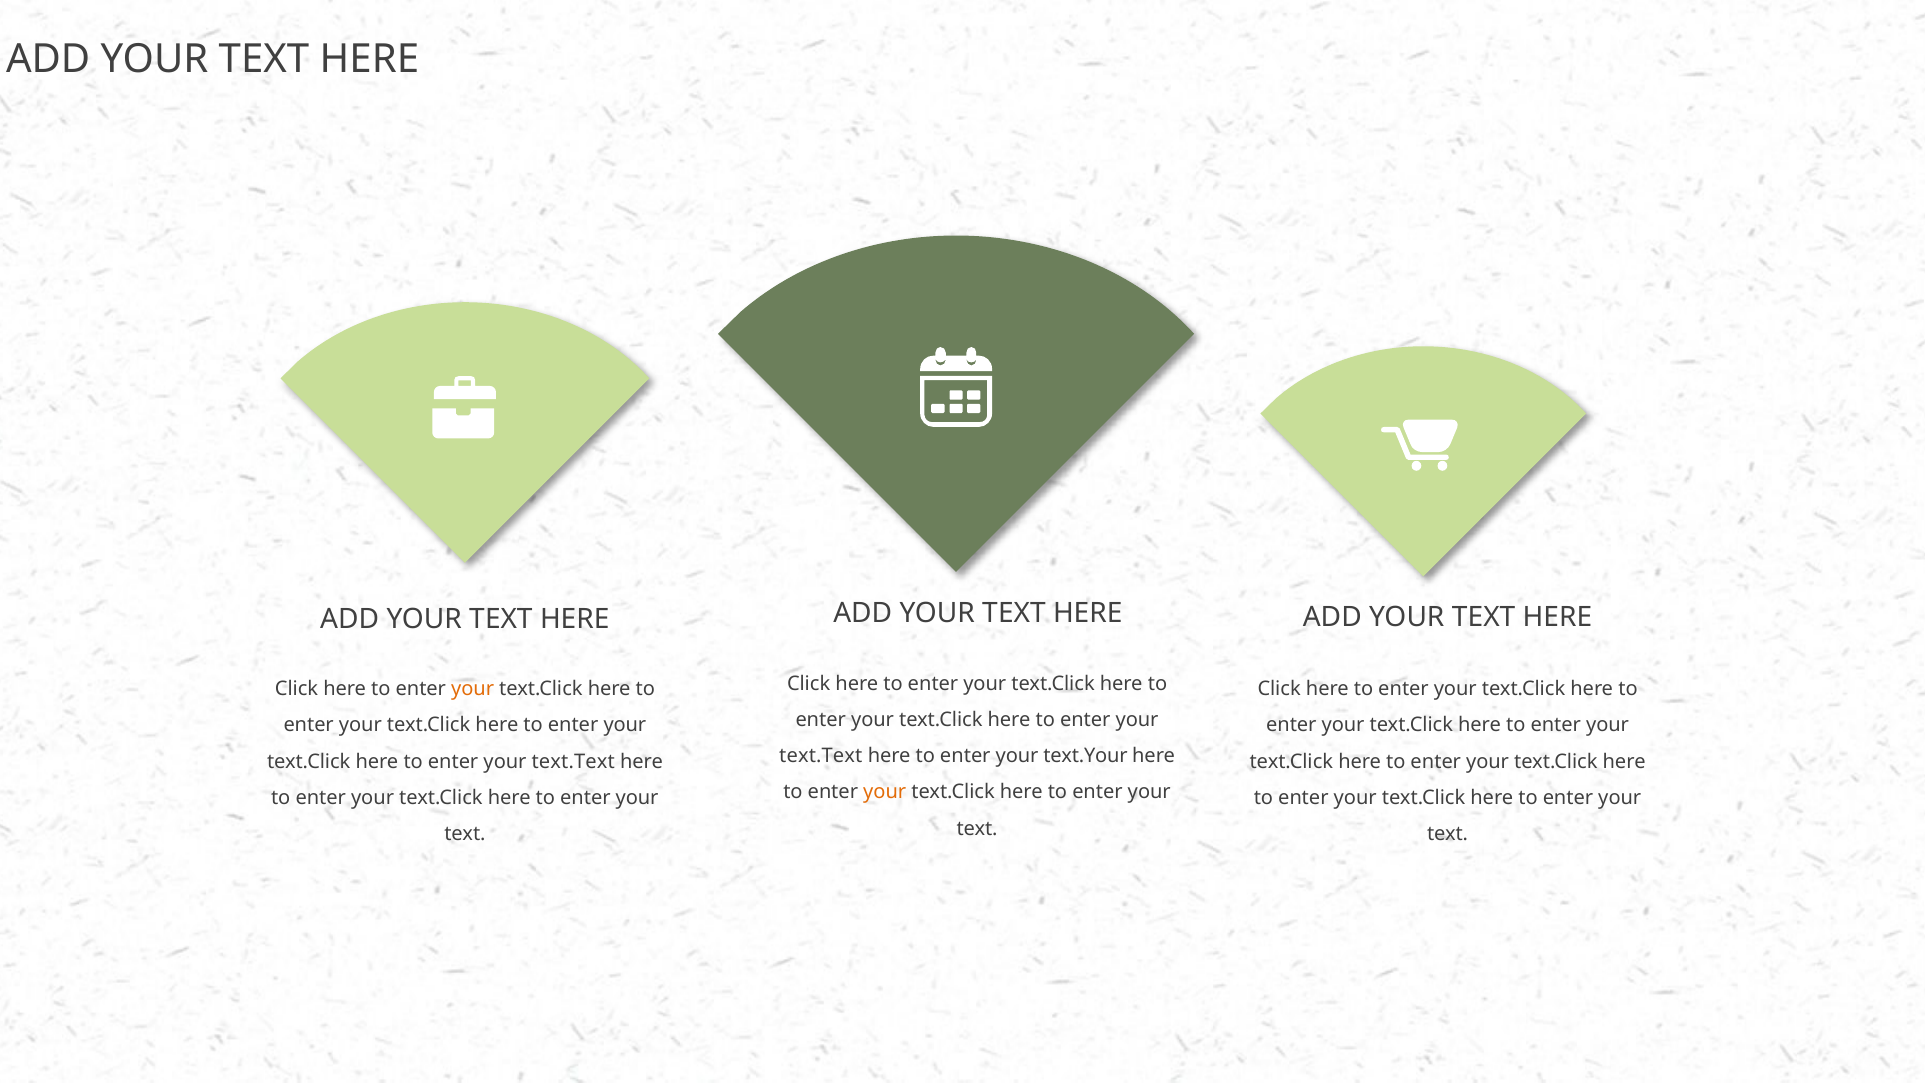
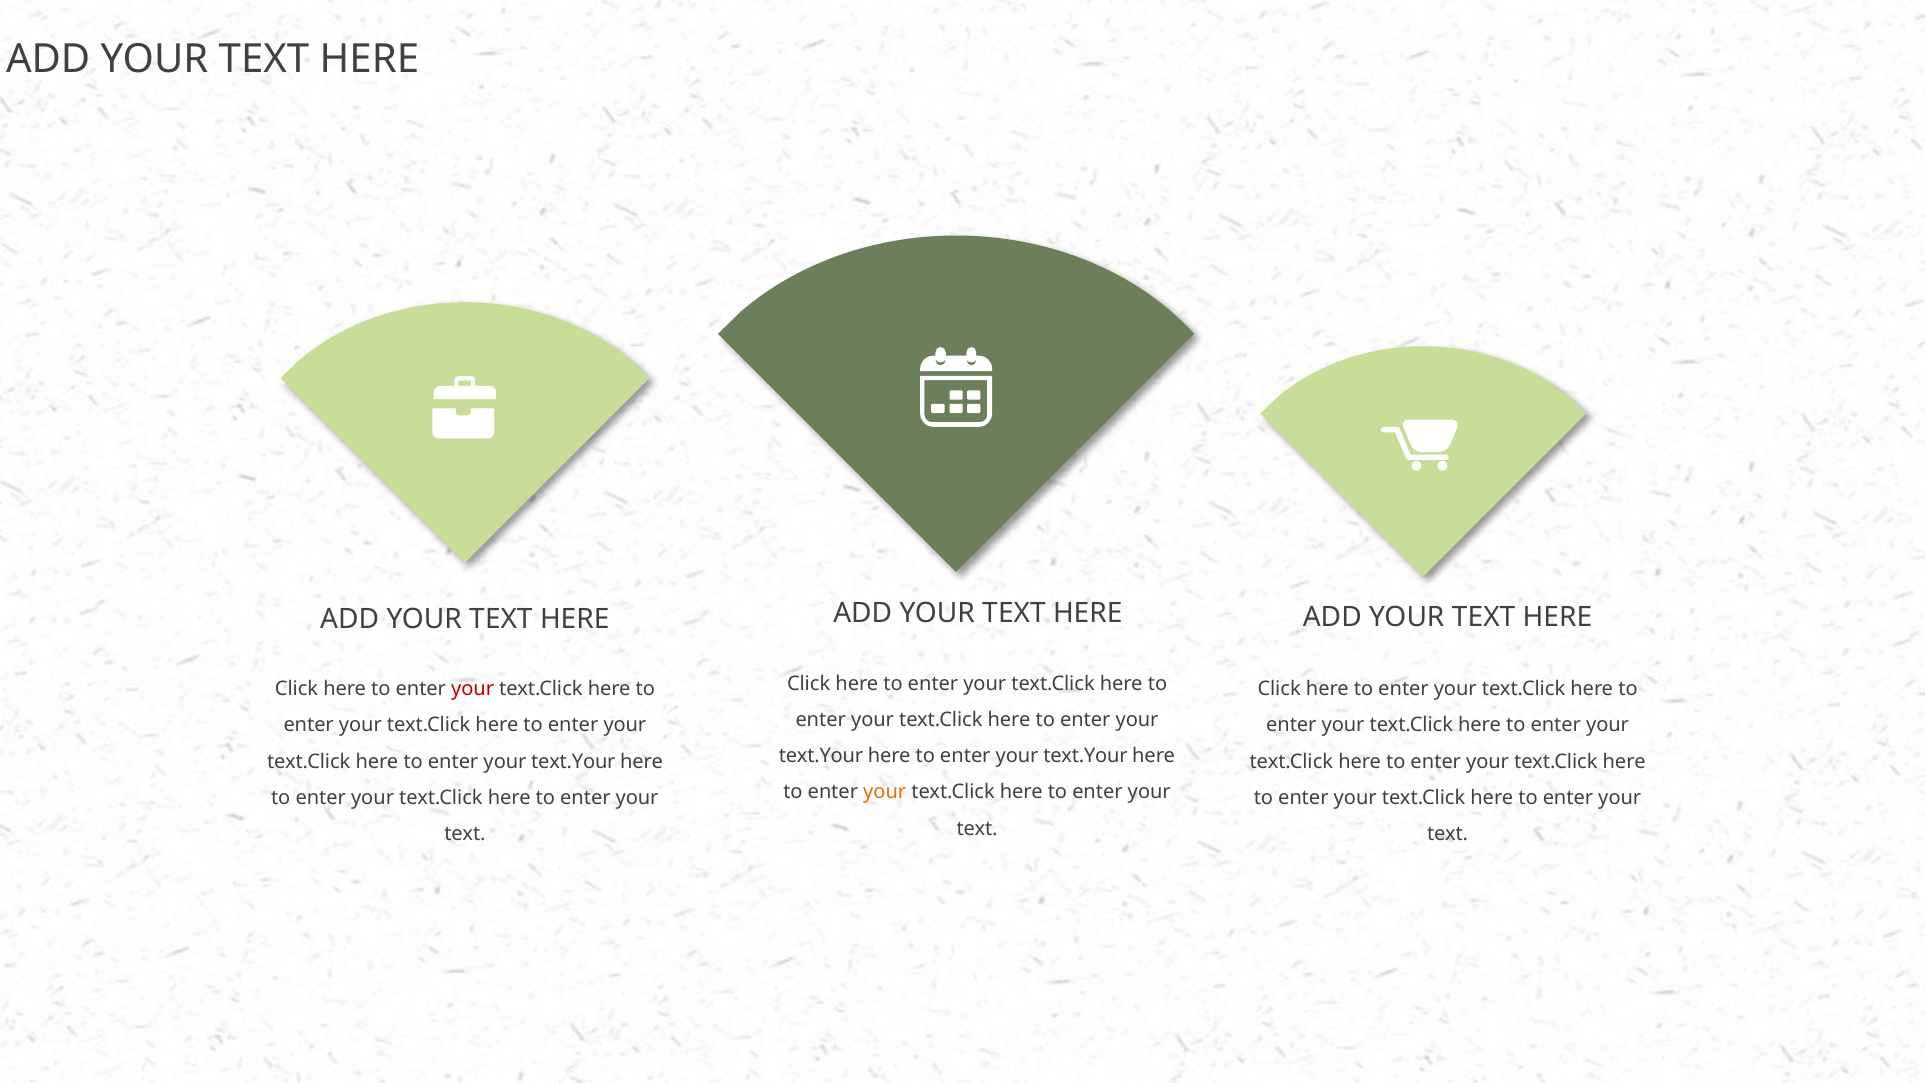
your colour: orange -> red (473, 689)
text.Text: text.Text -> text.Your (821, 756)
text.Text: text.Text -> text.Your (573, 761)
